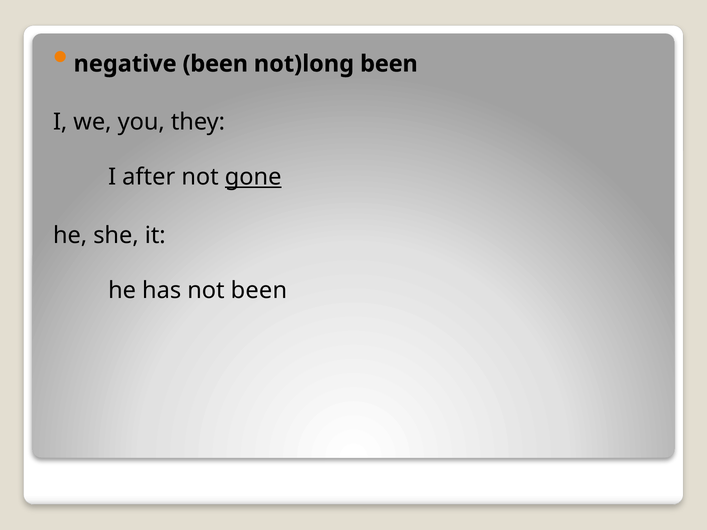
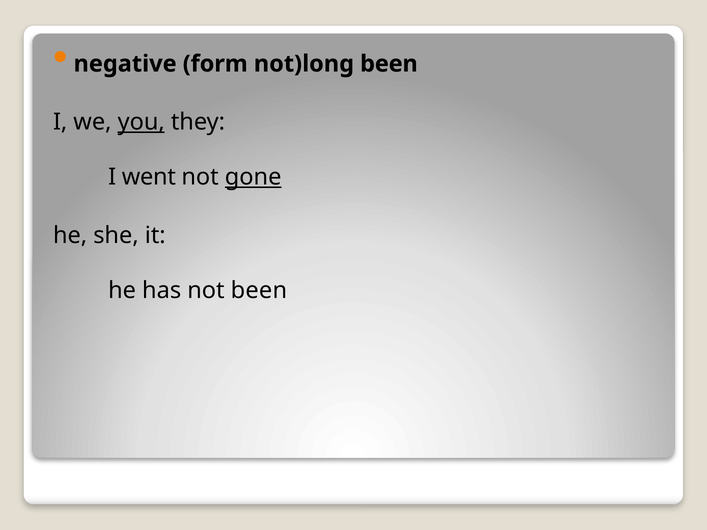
negative been: been -> form (215, 64)
you underline: none -> present (141, 122)
after: after -> went (149, 177)
